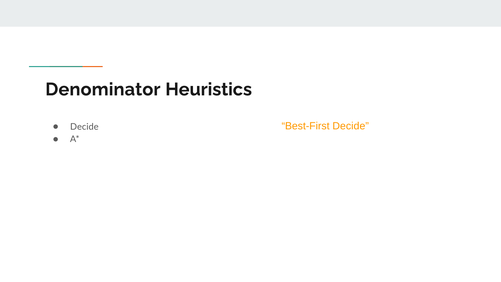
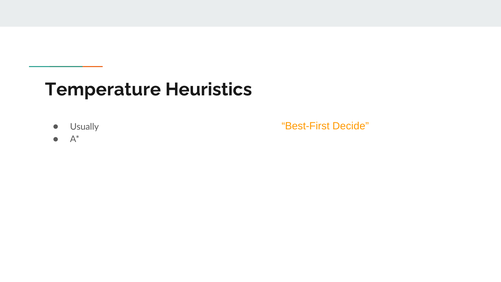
Denominator: Denominator -> Temperature (103, 89)
Decide: Decide -> Usually (84, 127)
